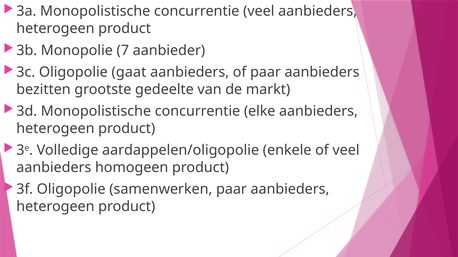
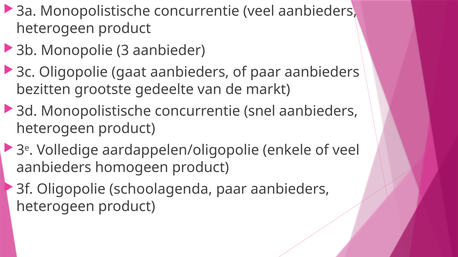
7: 7 -> 3 (123, 50)
elke: elke -> snel (260, 111)
samenwerken: samenwerken -> schoolagenda (161, 190)
